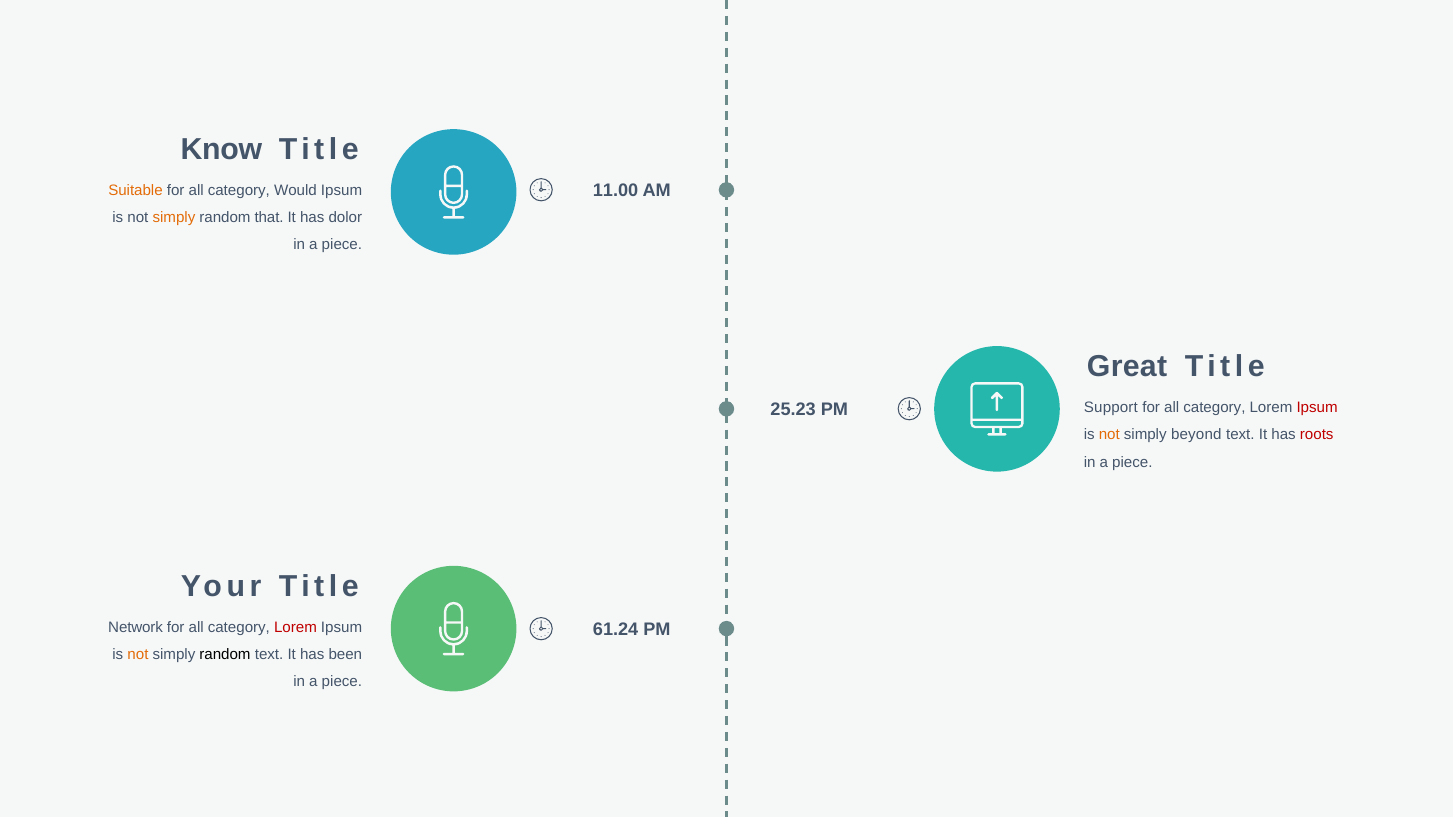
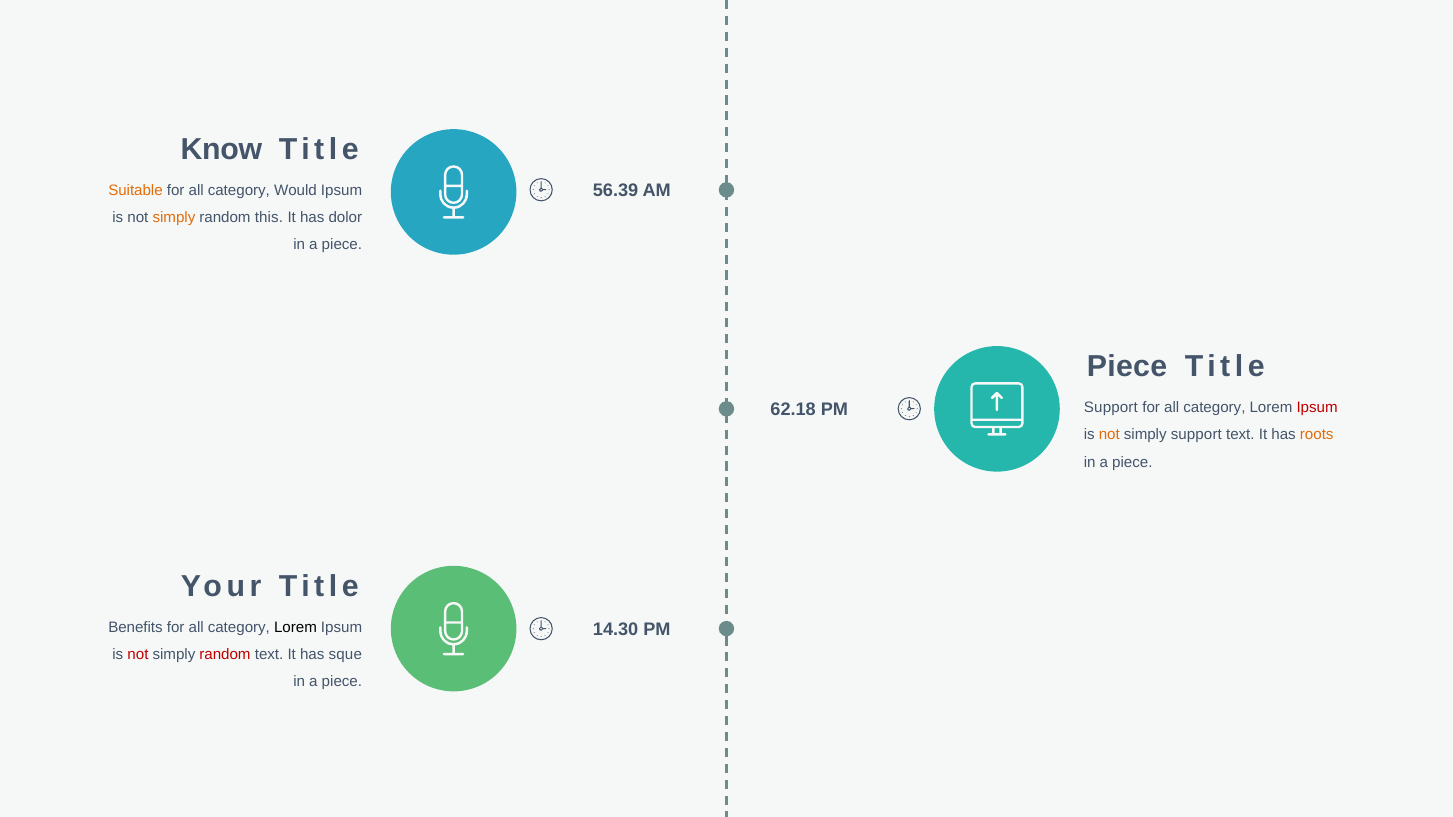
11.00: 11.00 -> 56.39 (616, 191)
that: that -> this (269, 218)
Great: Great -> Piece (1127, 367)
25.23: 25.23 -> 62.18 (793, 410)
simply beyond: beyond -> support (1196, 435)
roots colour: red -> orange (1317, 435)
Network: Network -> Benefits (135, 627)
Lorem colour: red -> black (295, 627)
61.24: 61.24 -> 14.30 (616, 630)
not colour: orange -> red (138, 655)
random colour: black -> red (225, 655)
been: been -> sque (345, 655)
